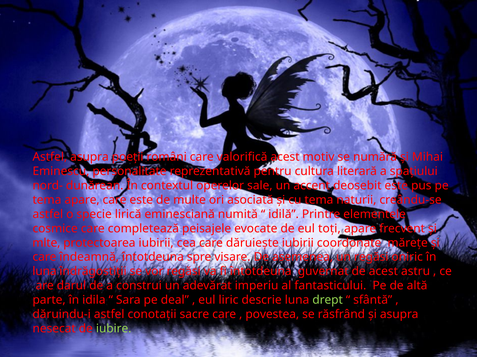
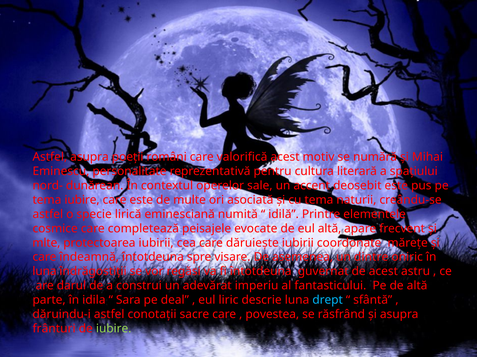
tema apare: apare -> iubire (82, 200)
eul toţi: toţi -> altă (330, 229)
un regăsi: regăsi -> dintre (371, 258)
drept colour: light green -> light blue (328, 300)
nesecat: nesecat -> frânturi (54, 329)
